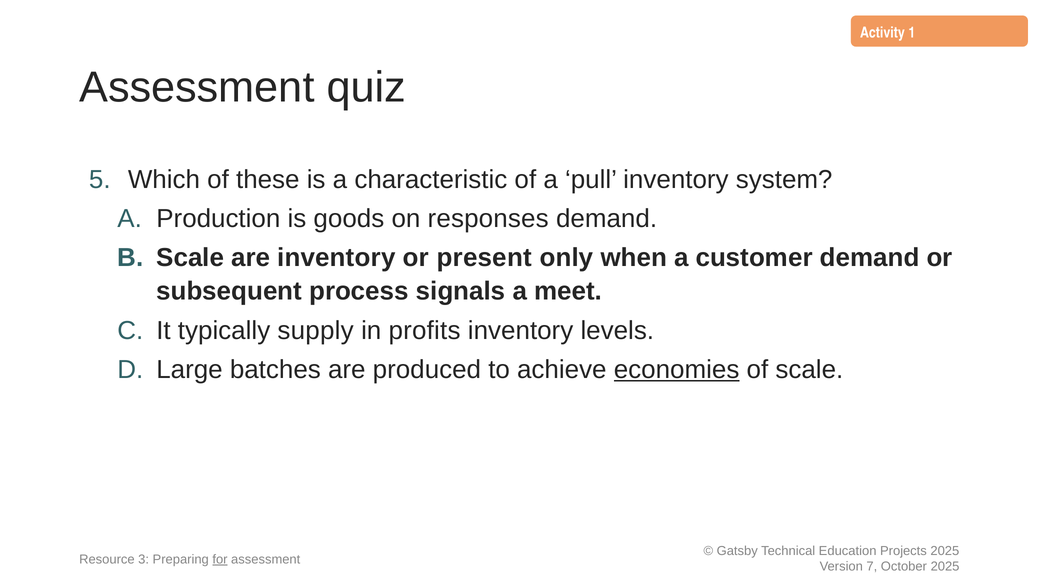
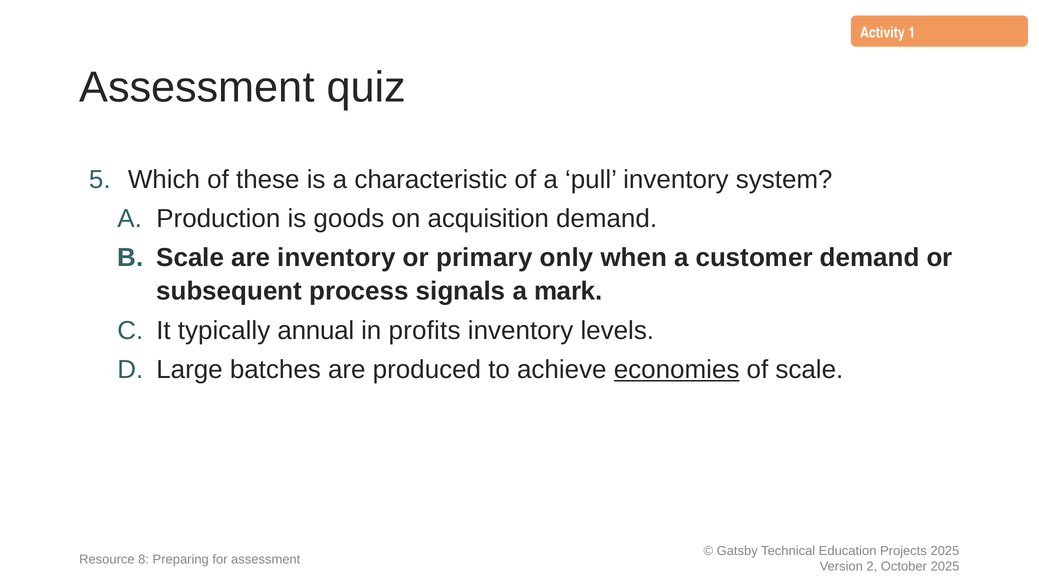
responses: responses -> acquisition (488, 218)
present: present -> primary (484, 257)
meet: meet -> mark (568, 291)
supply: supply -> annual (316, 330)
3: 3 -> 8 (144, 559)
for underline: present -> none (220, 559)
7: 7 -> 2 (872, 566)
